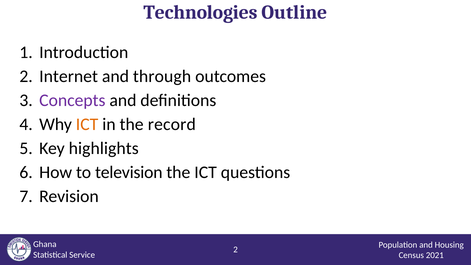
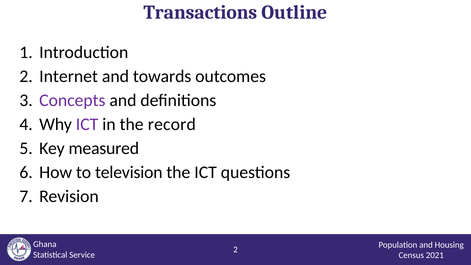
Technologies: Technologies -> Transactions (200, 12)
through: through -> towards (162, 76)
ICT colour: orange -> purple (87, 124)
highlights: highlights -> measured (104, 148)
